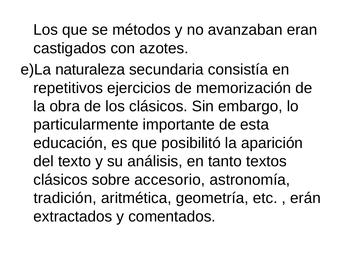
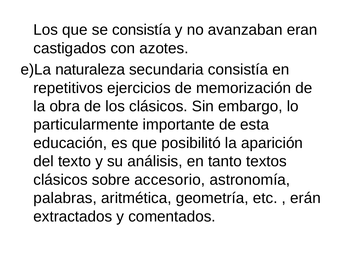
se métodos: métodos -> consistía (142, 30)
tradición: tradición -> palabras (65, 198)
